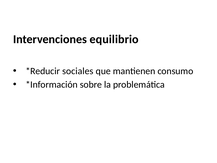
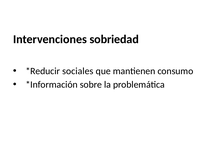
equilibrio: equilibrio -> sobriedad (114, 39)
